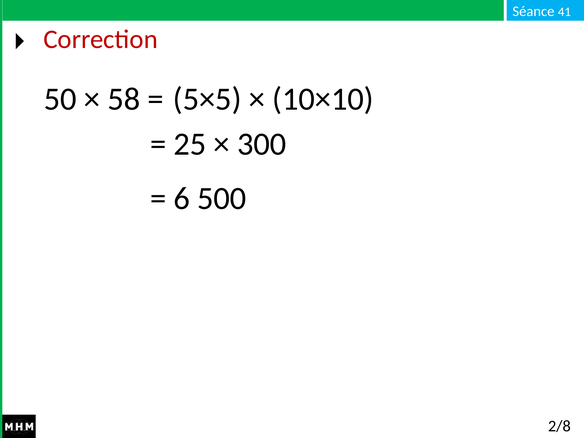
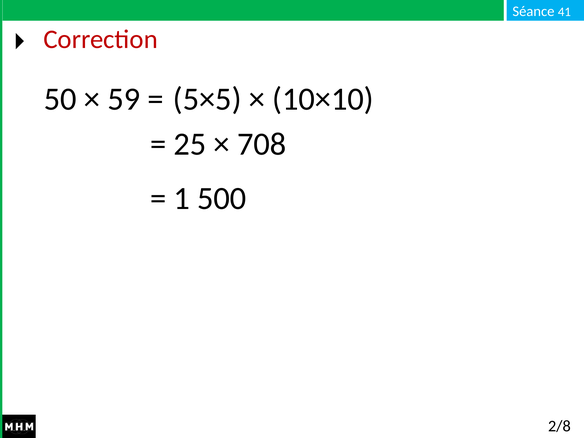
58: 58 -> 59 (124, 99)
300: 300 -> 708 (262, 144)
6: 6 -> 1 (182, 198)
